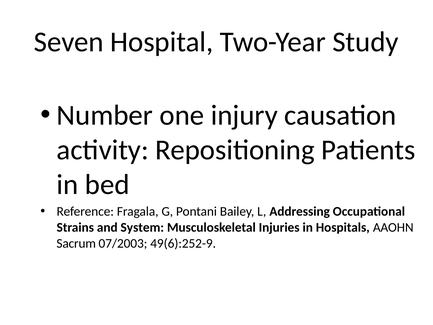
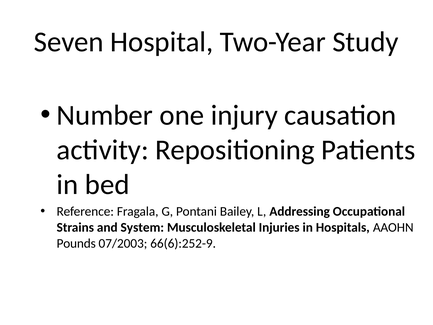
Sacrum: Sacrum -> Pounds (76, 243)
49(6):252-9: 49(6):252-9 -> 66(6):252-9 (183, 243)
